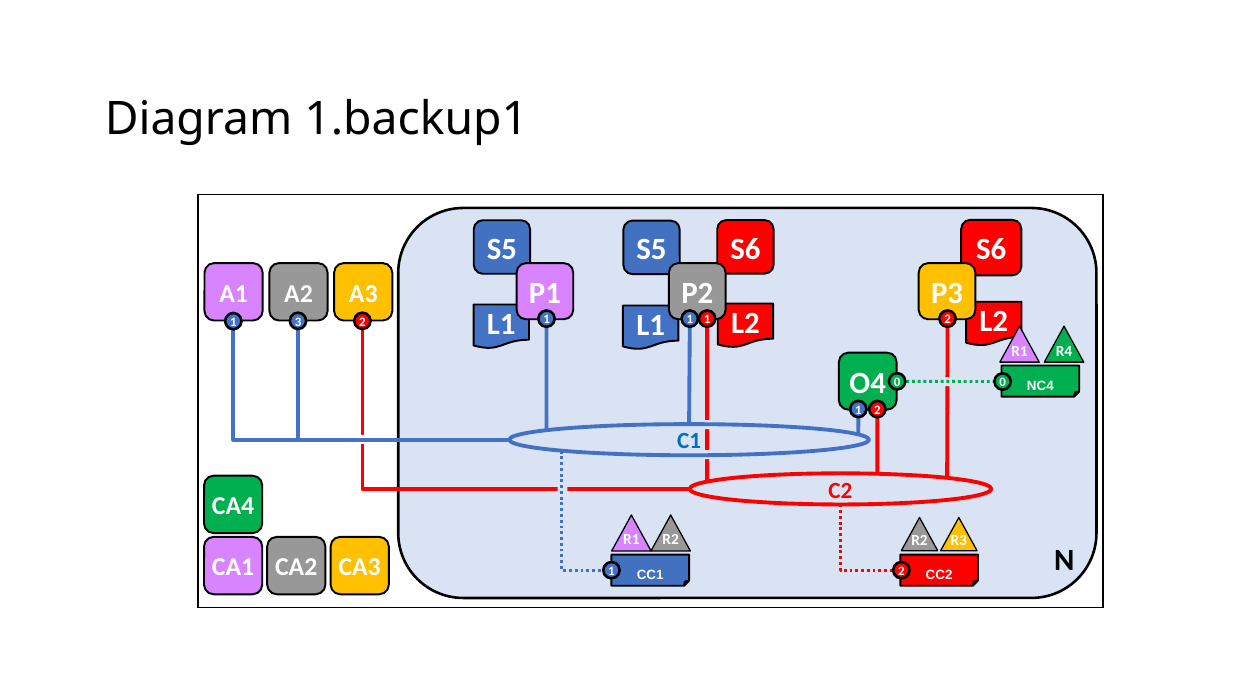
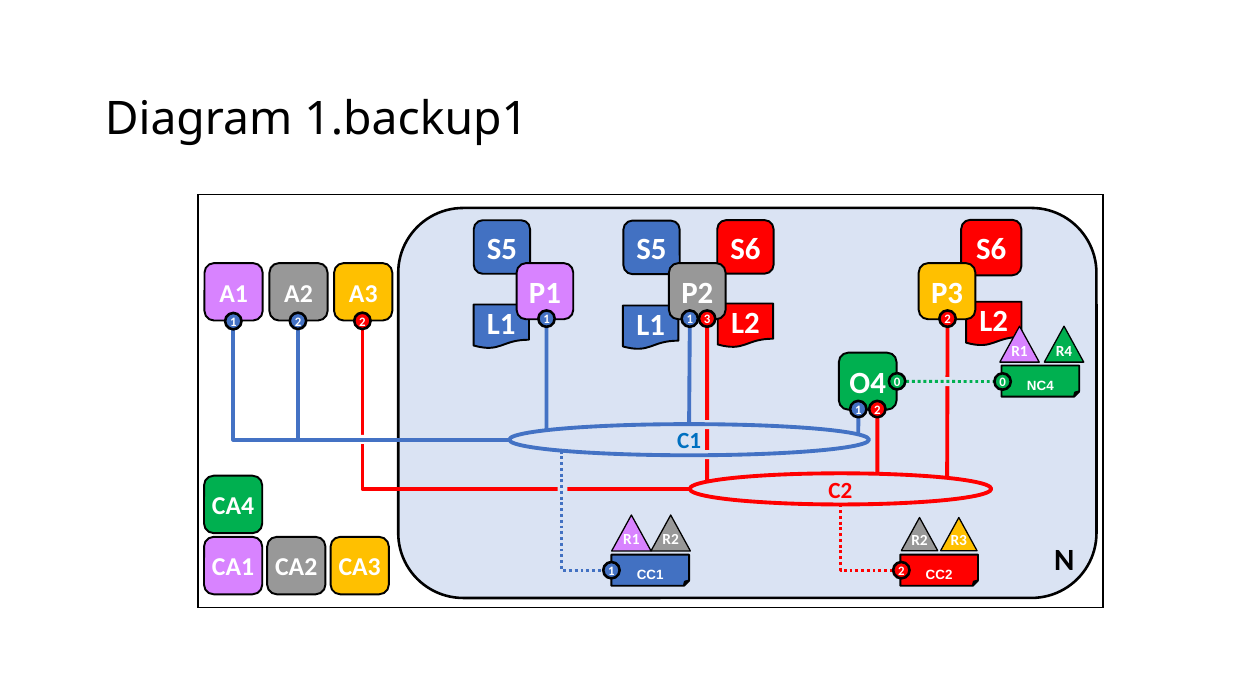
1 1: 1 -> 3 (707, 320)
3: 3 -> 2 (298, 322)
